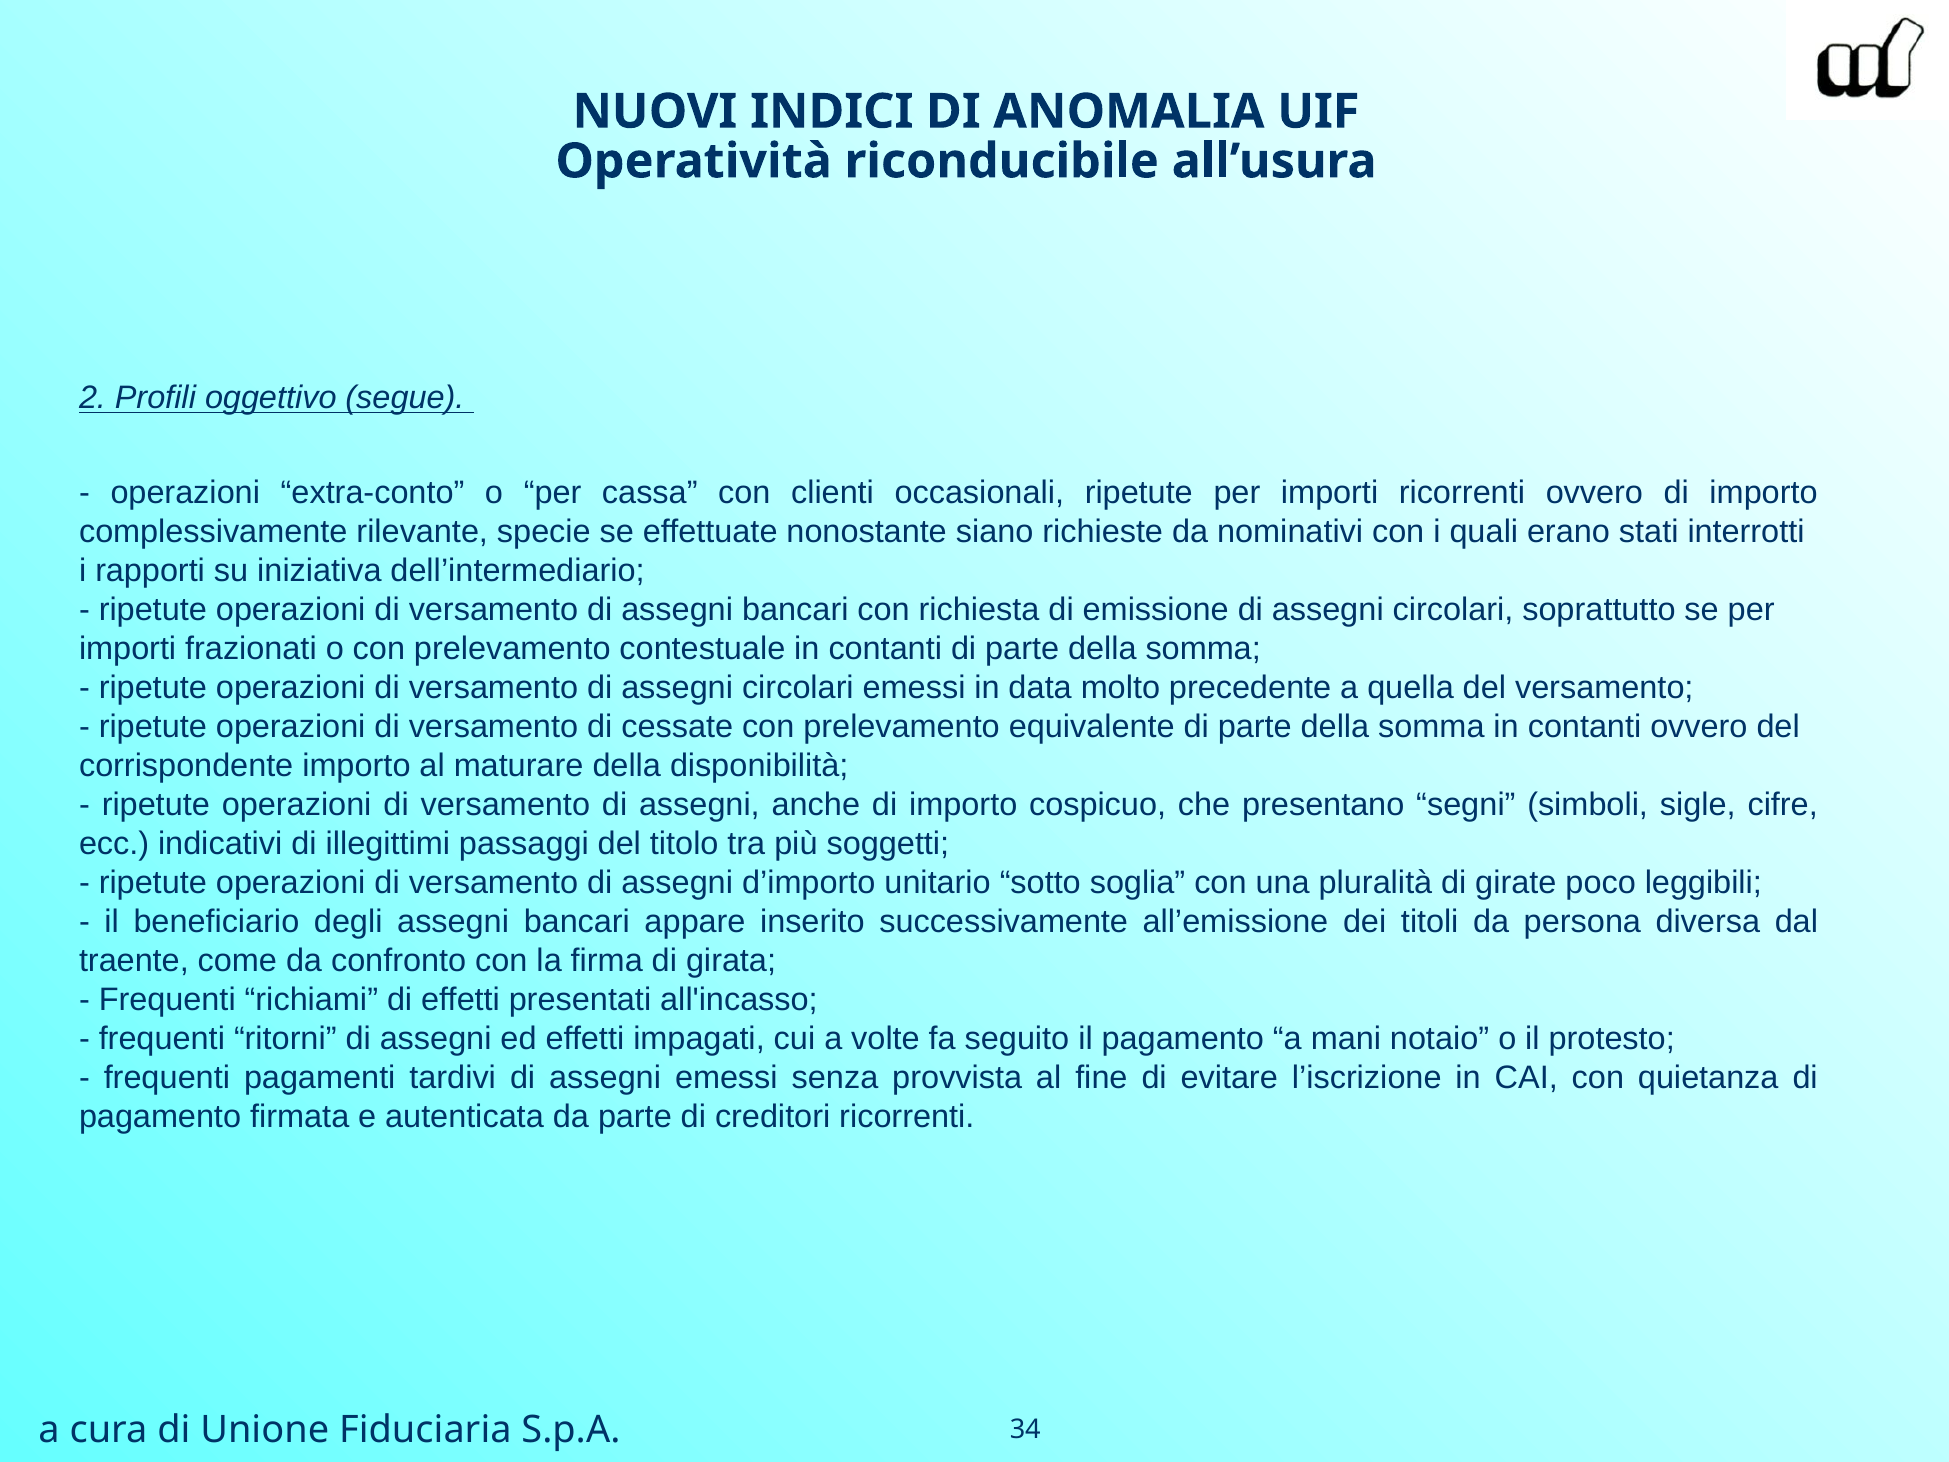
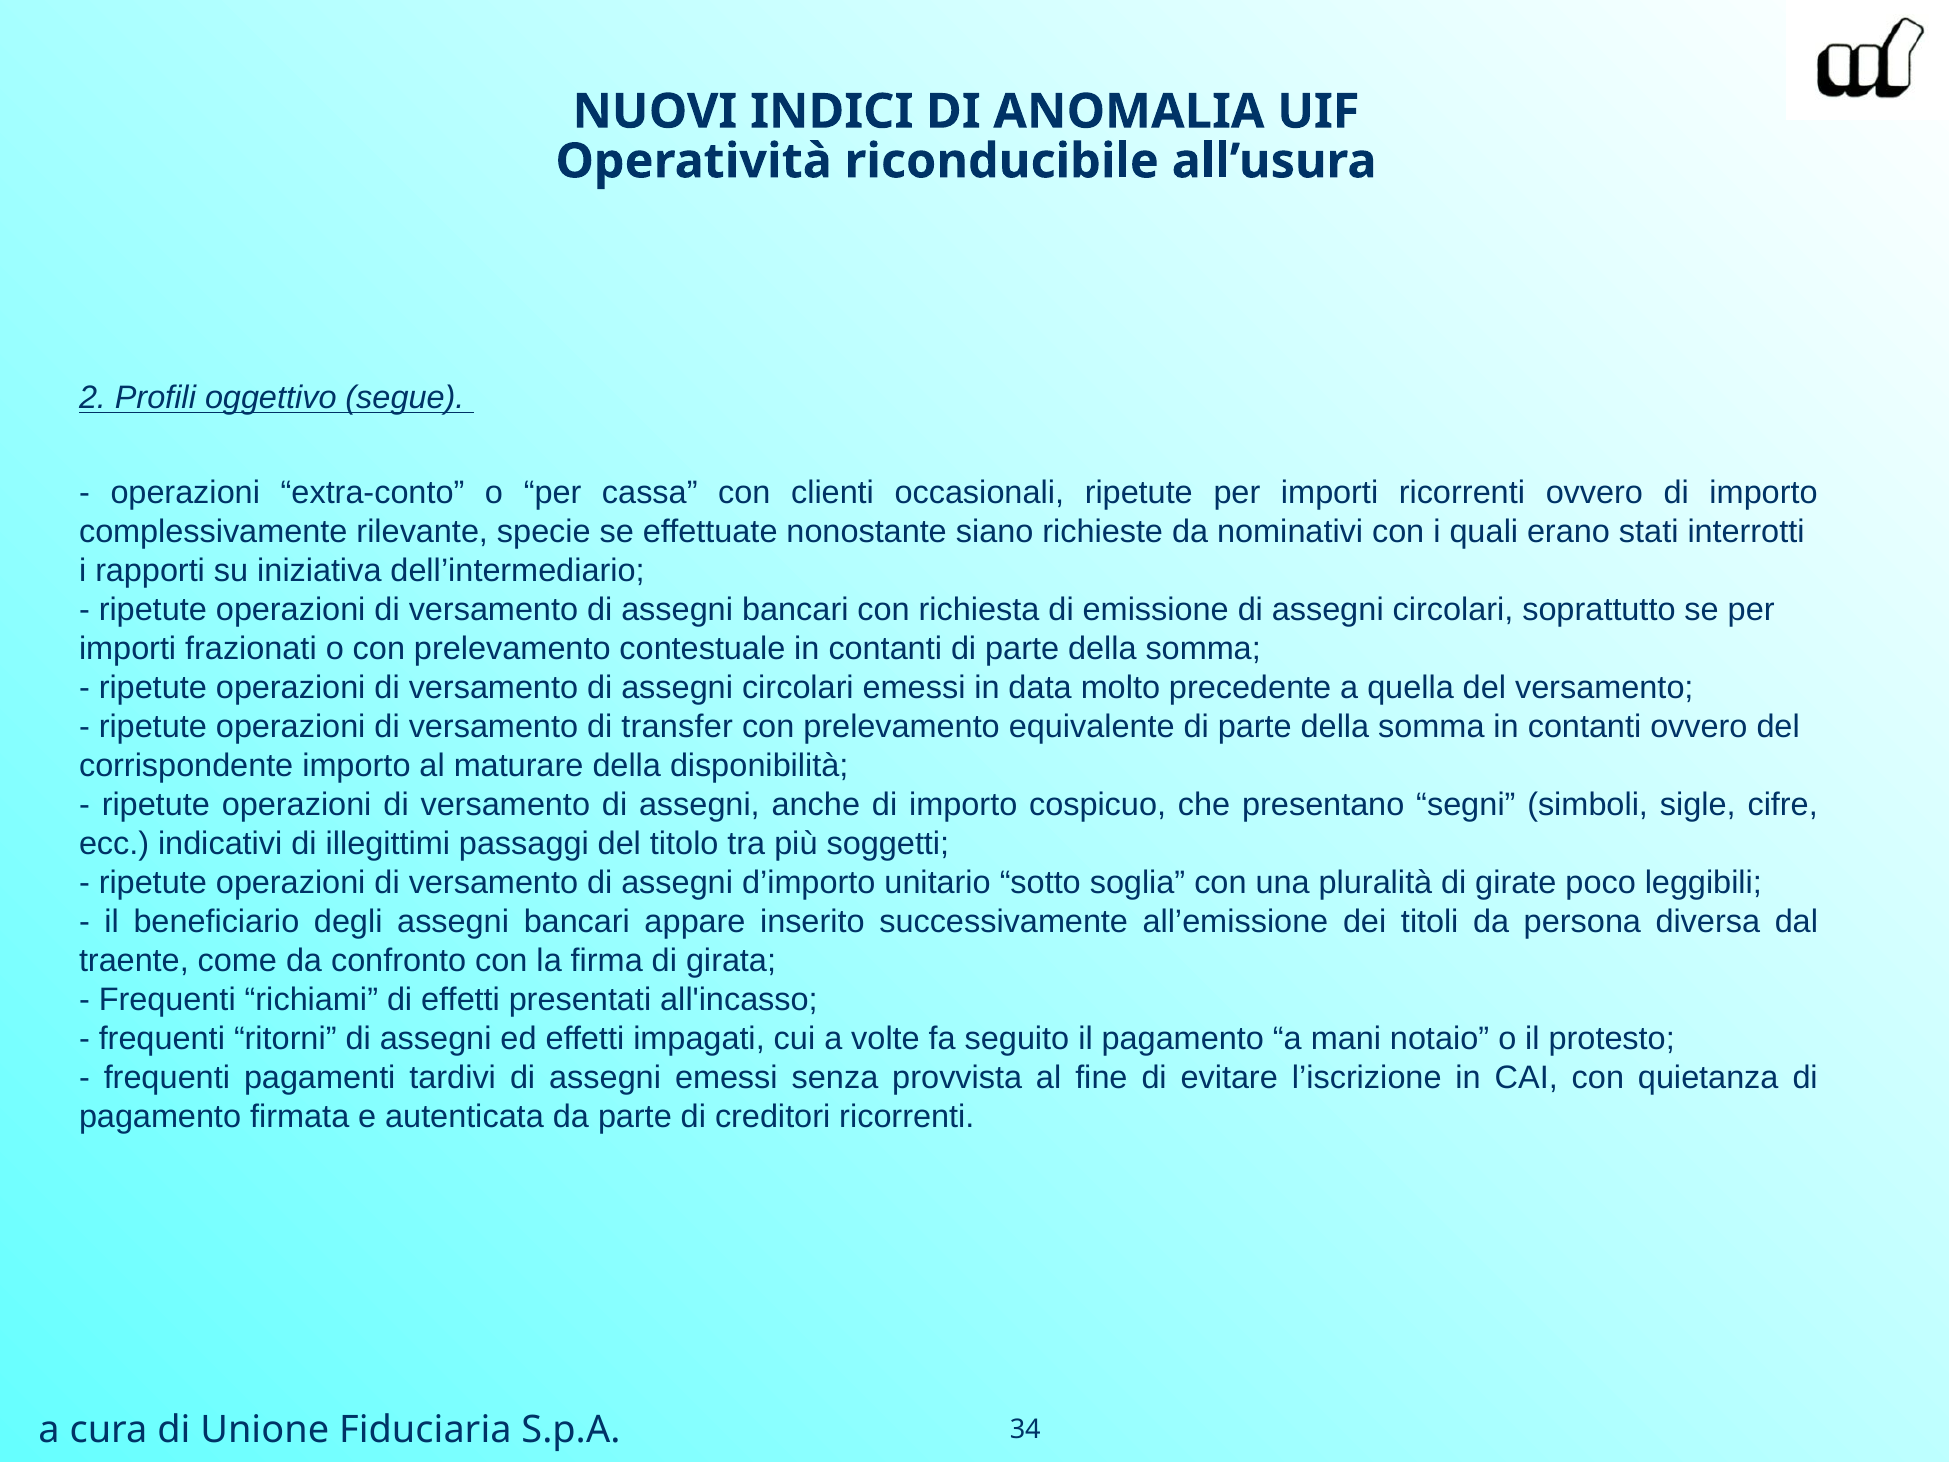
cessate: cessate -> transfer (677, 726)
